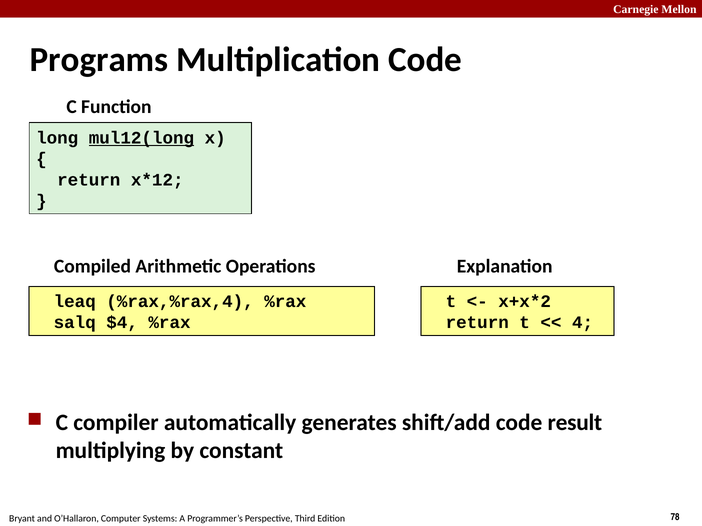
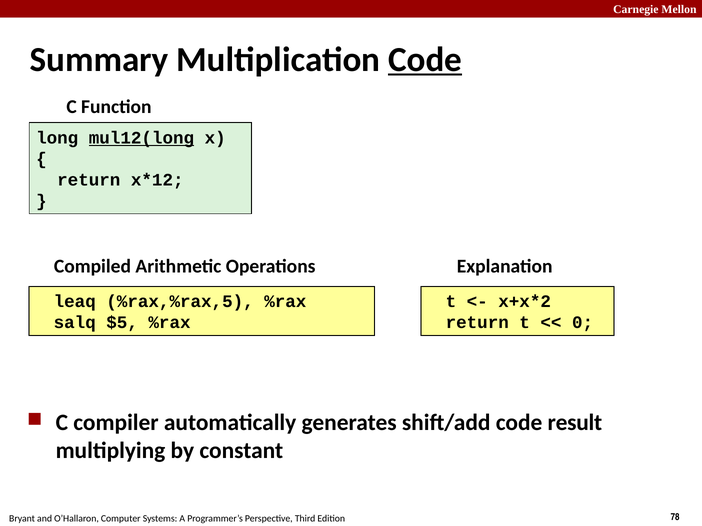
Programs: Programs -> Summary (99, 60)
Code underline: none -> present (425, 60)
%rax,%rax,4: %rax,%rax,4 -> %rax,%rax,5 (180, 302)
$4: $4 -> $5 (122, 323)
4: 4 -> 0 (583, 323)
